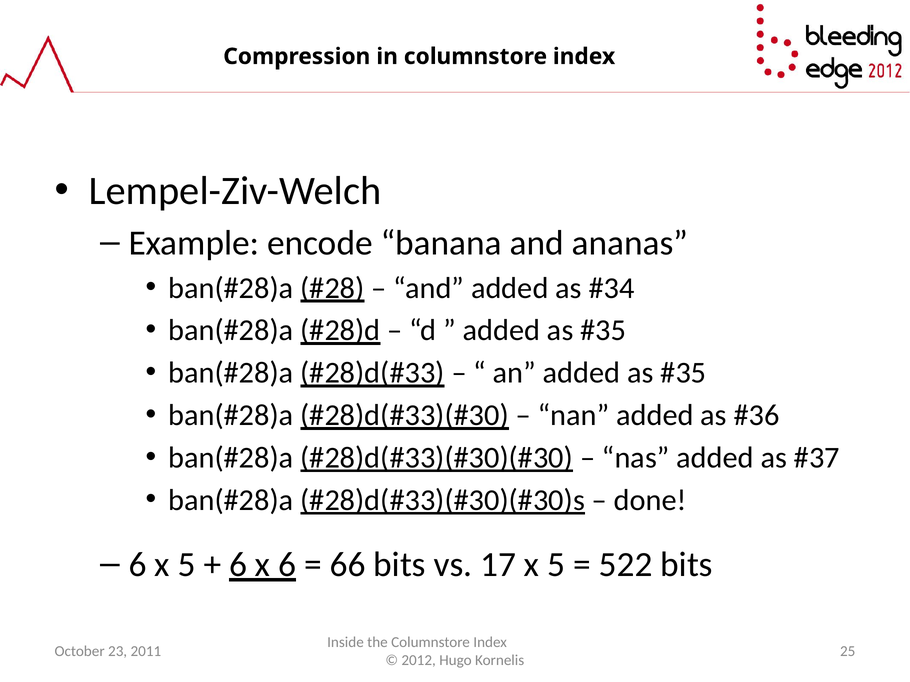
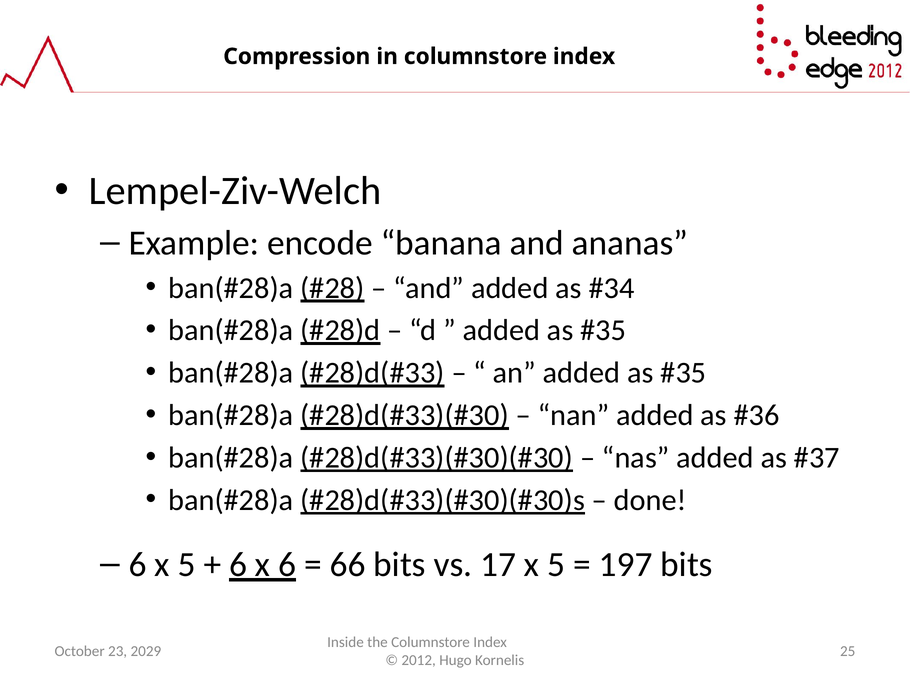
522: 522 -> 197 (626, 565)
2011: 2011 -> 2029 (146, 652)
